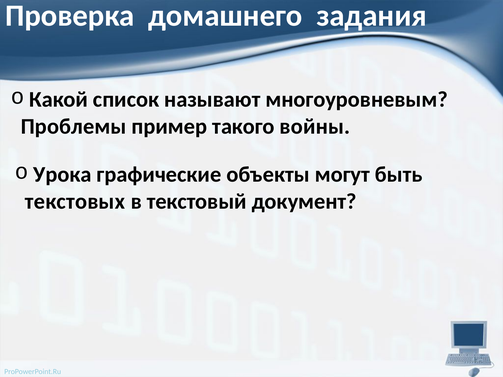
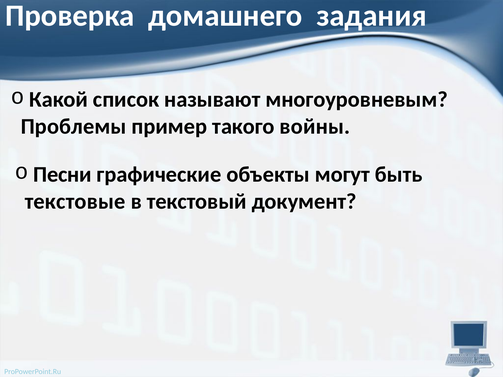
Урока: Урока -> Песни (62, 175)
текстовых: текстовых -> текстовые (75, 201)
